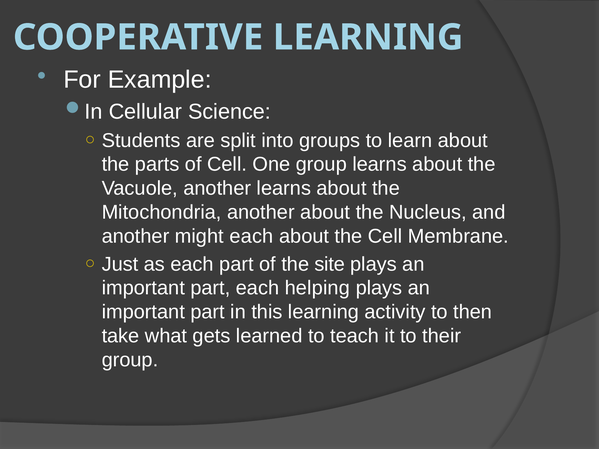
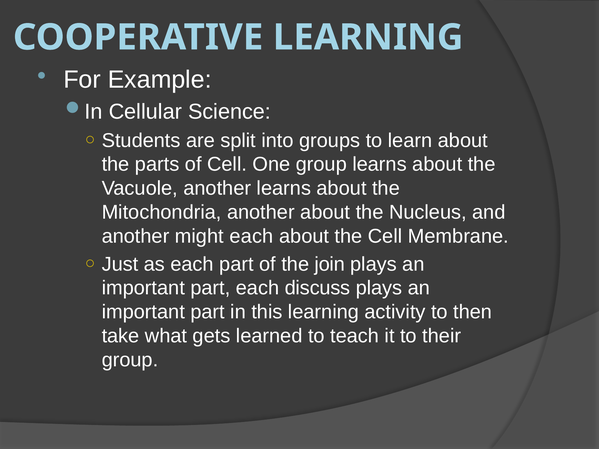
site: site -> join (330, 264)
helping: helping -> discuss (318, 288)
